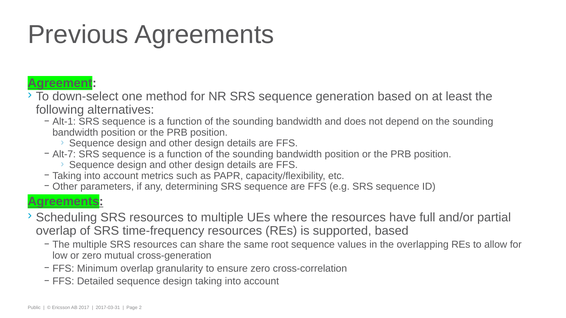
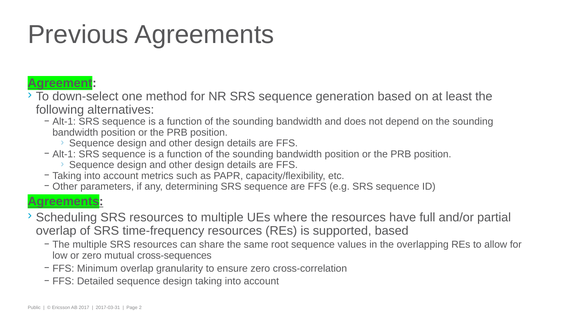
Alt-7: Alt-7 -> Alt-1 (64, 154)
cross-generation: cross-generation -> cross-sequences (174, 256)
